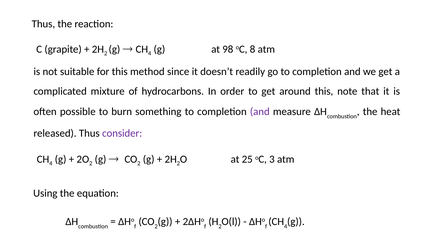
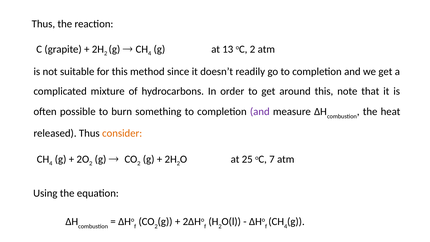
98: 98 -> 13 (228, 49)
oC 8: 8 -> 2 (253, 49)
consider colour: purple -> orange (122, 133)
3: 3 -> 7 (272, 159)
